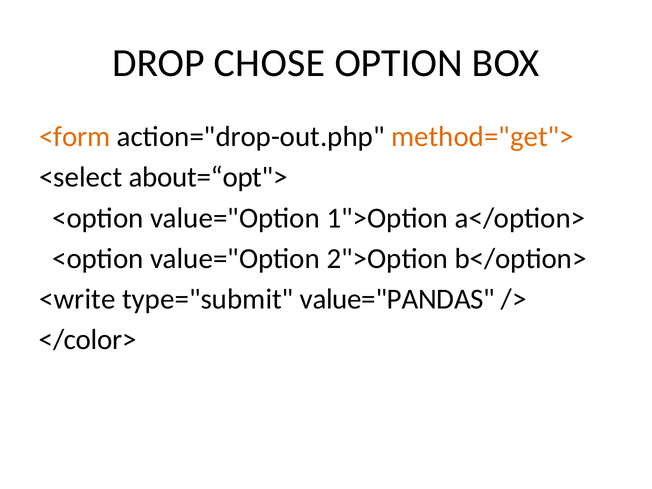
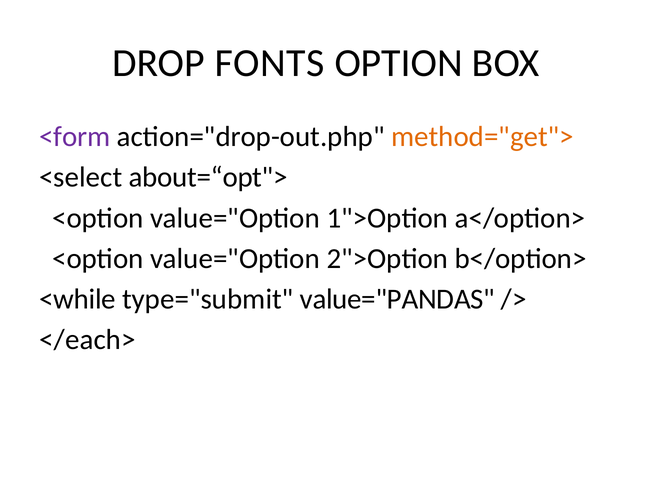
CHOSE: CHOSE -> FONTS (270, 63)
<form colour: orange -> purple (75, 137)
<write: <write -> <while (77, 299)
</color>: </color> -> </each> (87, 340)
